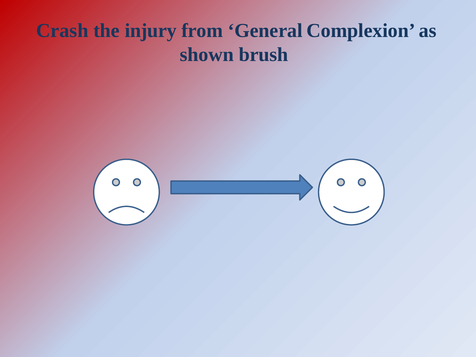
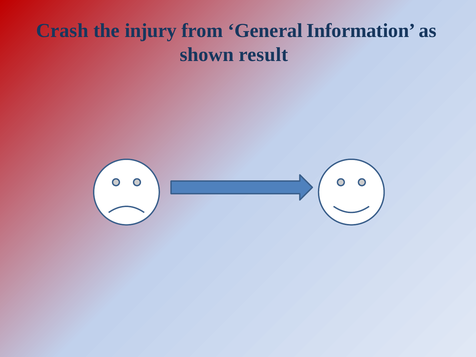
Complexion: Complexion -> Information (361, 31)
brush: brush -> result (263, 54)
